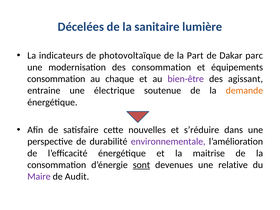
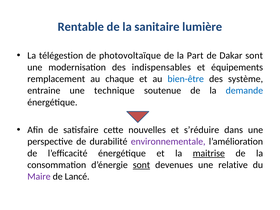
Décelées: Décelées -> Rentable (81, 27)
indicateurs: indicateurs -> télégestion (61, 56)
Dakar parc: parc -> sont (254, 56)
des consommation: consommation -> indispensables (161, 67)
consommation: consommation -> remplacement (56, 79)
bien-être colour: purple -> blue (186, 79)
agissant: agissant -> système (246, 79)
électrique: électrique -> technique (114, 91)
demande colour: orange -> blue (244, 91)
maitrise underline: none -> present (209, 153)
Audit: Audit -> Lancé (77, 177)
